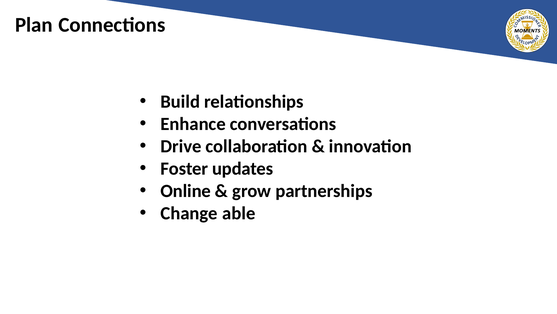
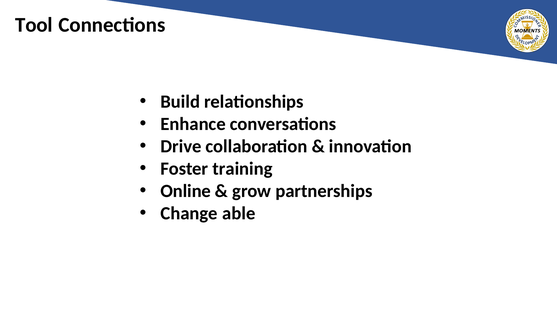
Plan: Plan -> Tool (34, 25)
updates: updates -> training (243, 168)
